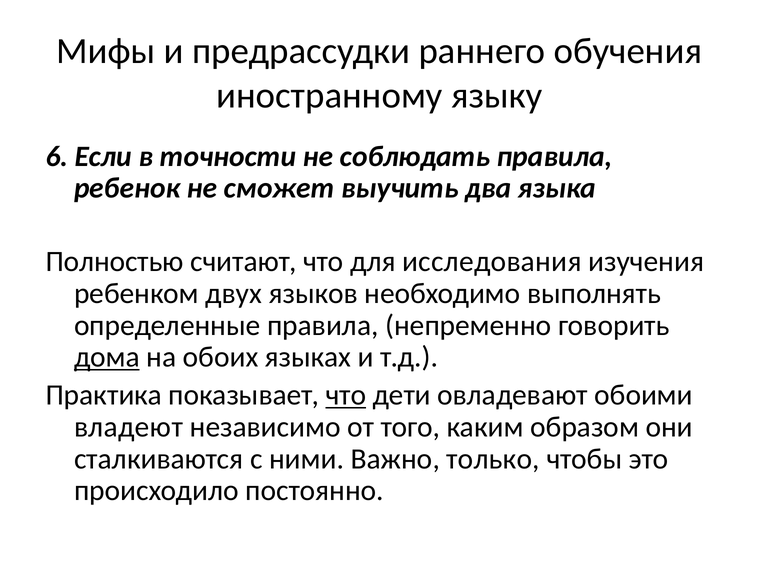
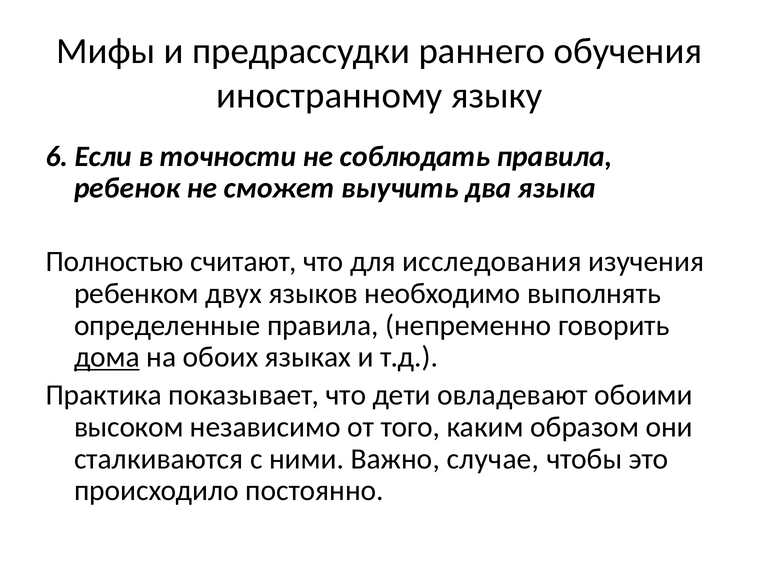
что underline: present -> none (346, 395)
владеют: владеют -> высоком (129, 427)
только: только -> случае (493, 459)
